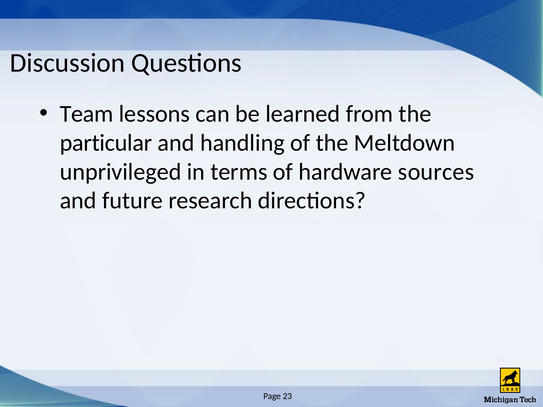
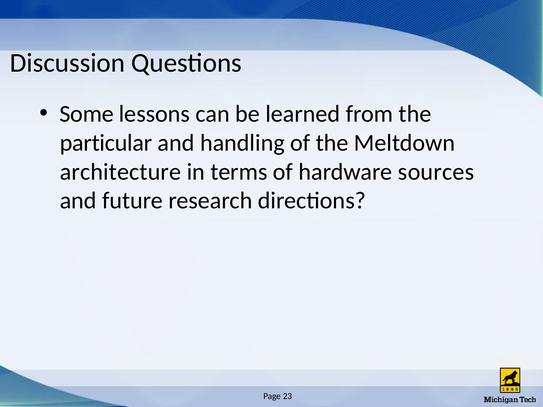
Team: Team -> Some (87, 114)
unprivileged: unprivileged -> architecture (120, 172)
